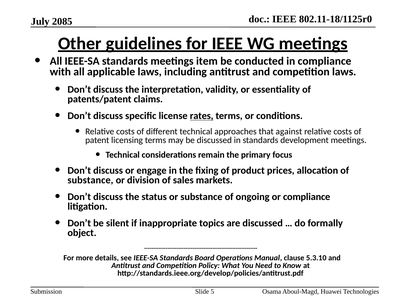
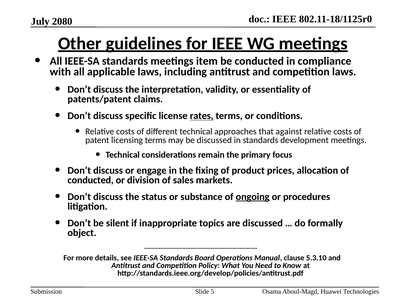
2085: 2085 -> 2080 (62, 22)
substance: substance -> conducted (91, 180)
ongoing underline: none -> present (253, 197)
or compliance: compliance -> procedures (307, 197)
